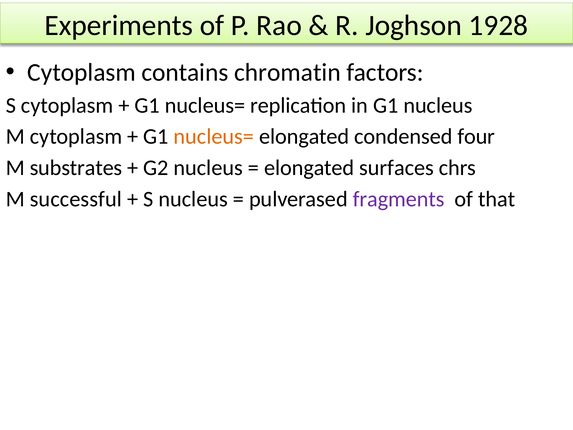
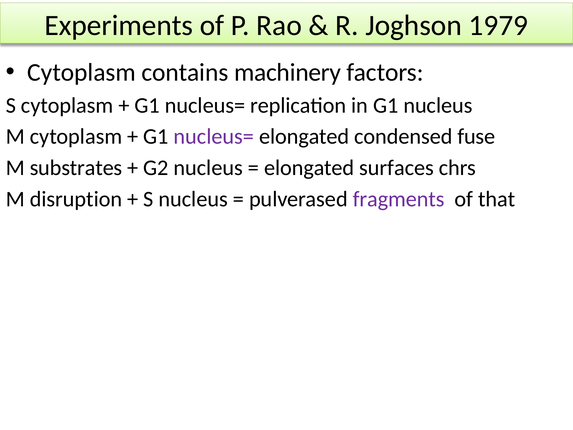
1928: 1928 -> 1979 (498, 25)
chromatin: chromatin -> machinery (288, 72)
nucleus= colour: orange -> purple (214, 136)
four: four -> fuse (476, 136)
successful: successful -> disruption (76, 199)
